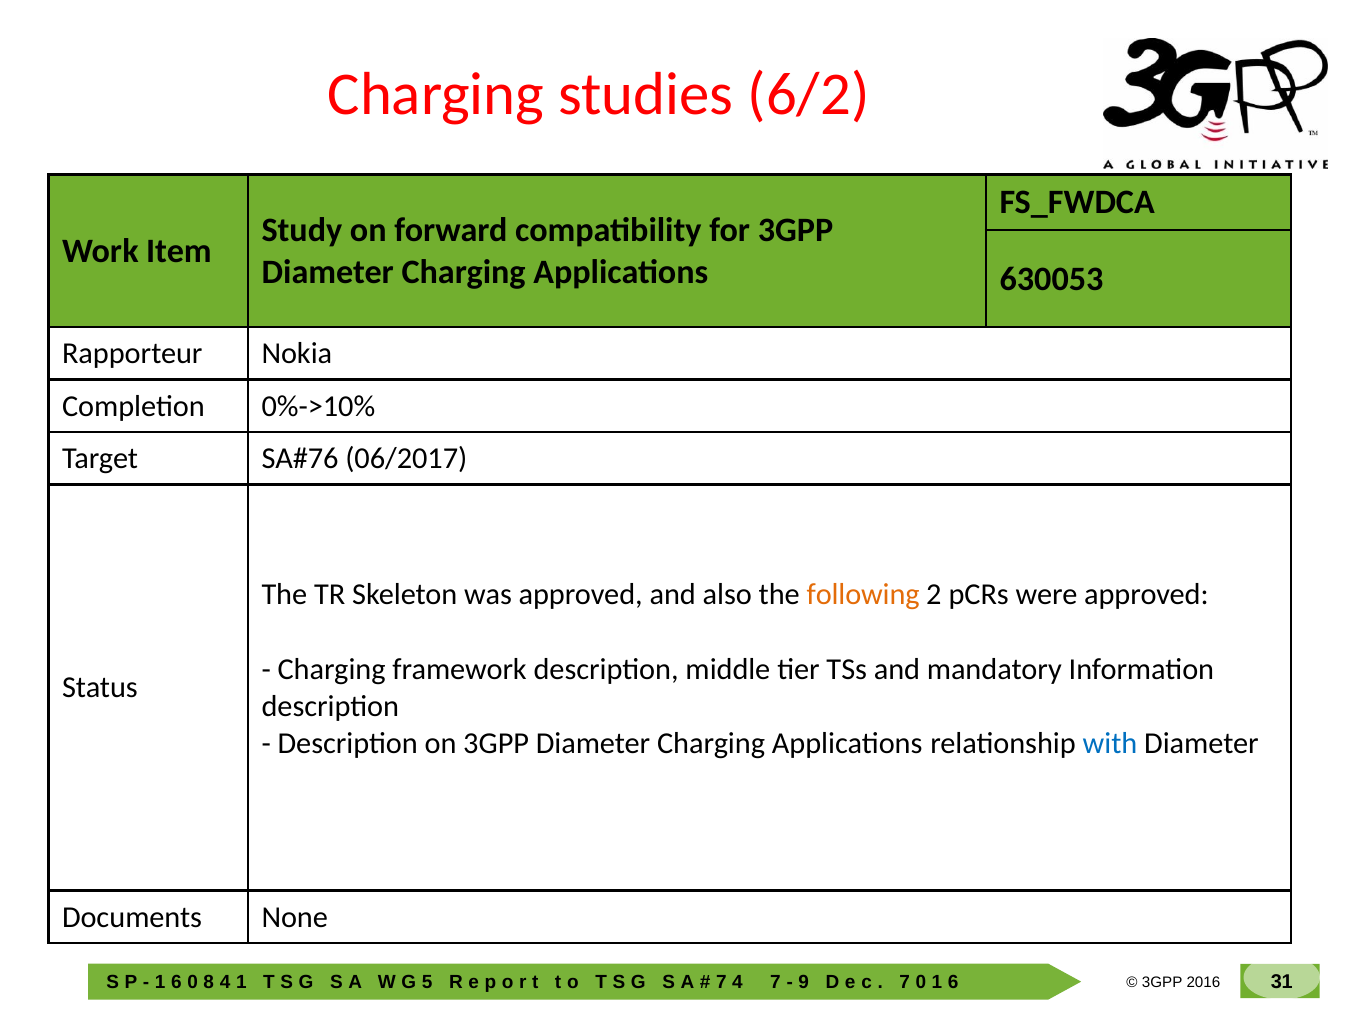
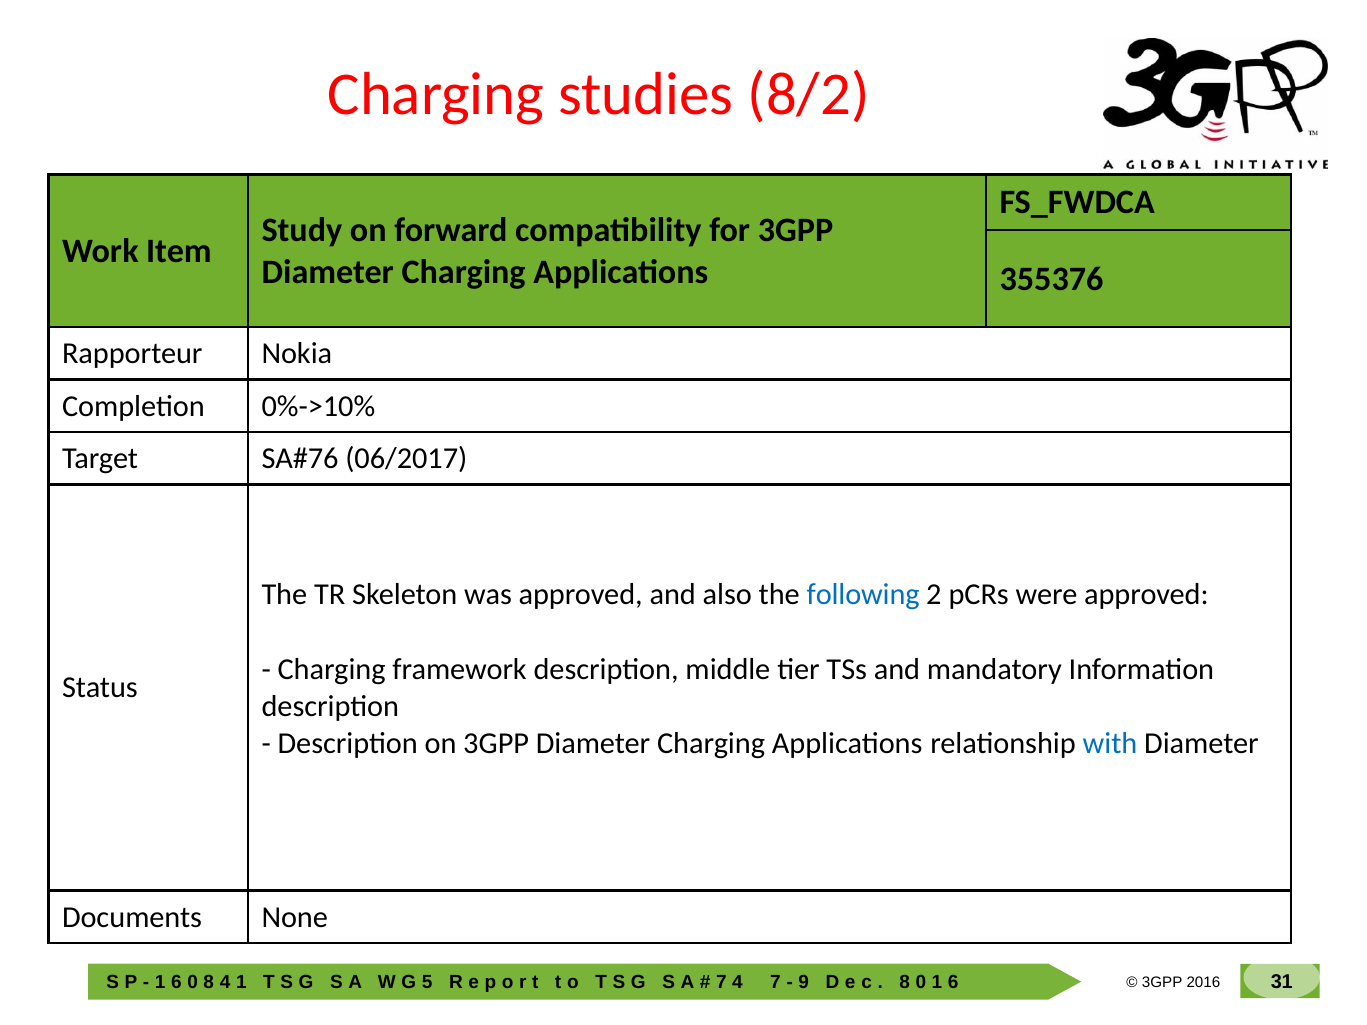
6/2: 6/2 -> 8/2 (809, 94)
630053: 630053 -> 355376 (1052, 279)
following colour: orange -> blue (863, 595)
7: 7 -> 8 (905, 982)
